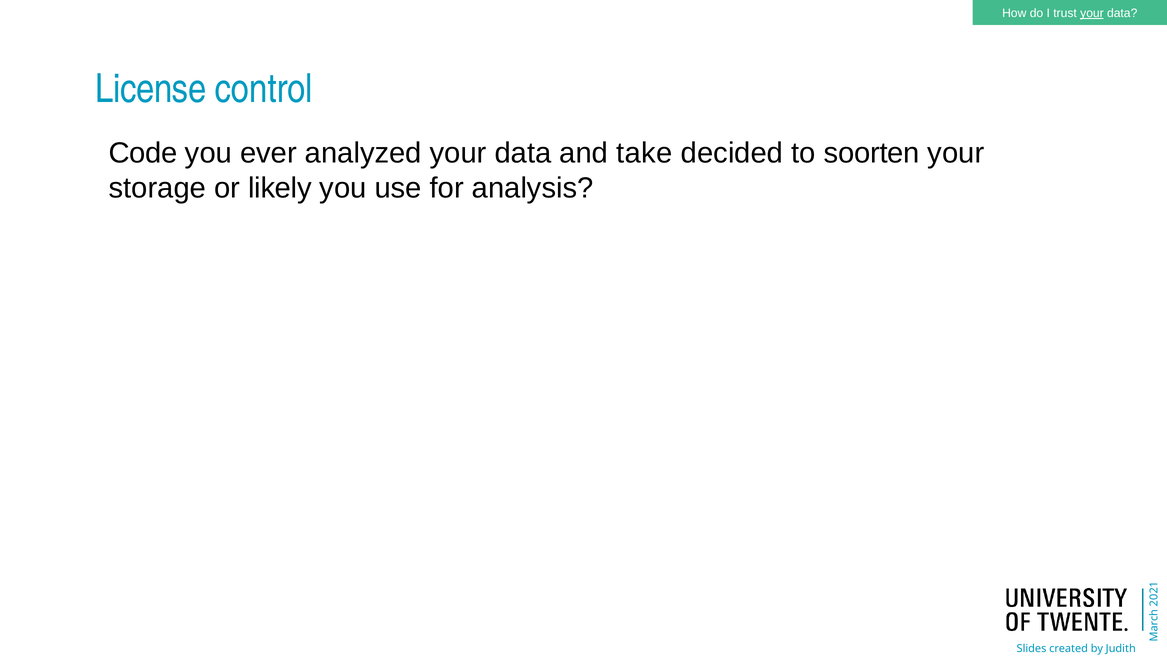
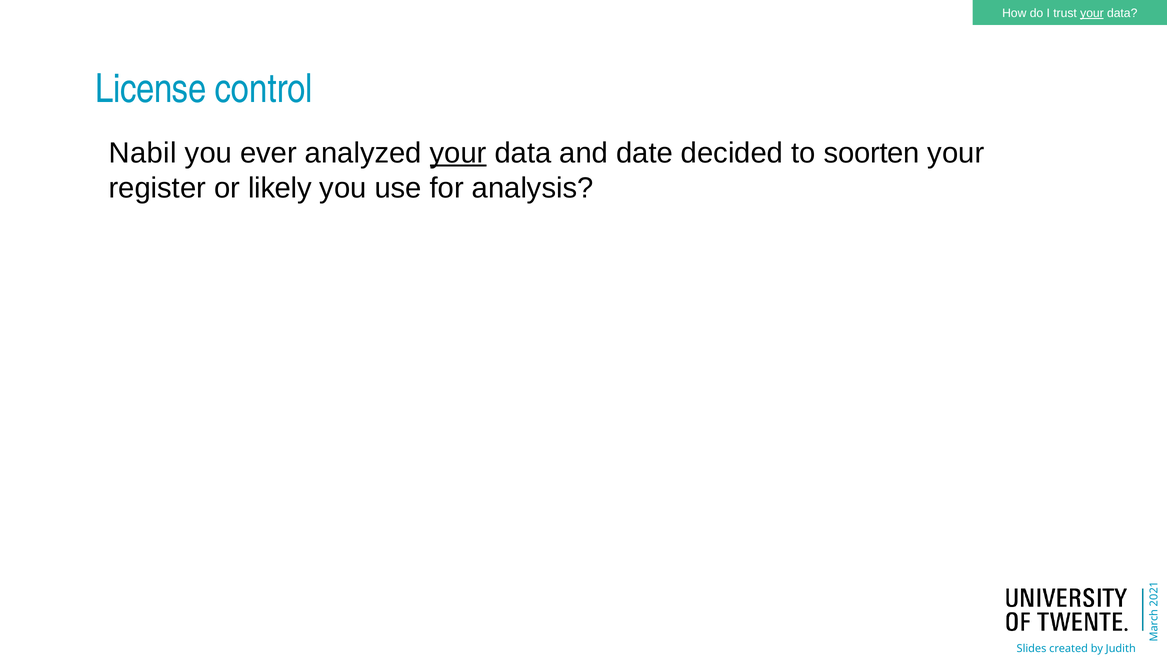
Code: Code -> Nabil (143, 153)
your underline: none -> present (458, 153)
take: take -> date (645, 153)
storage: storage -> register (157, 188)
